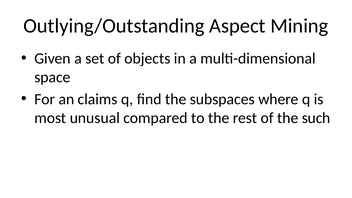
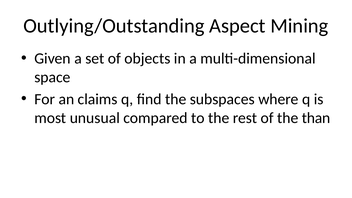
such: such -> than (316, 118)
